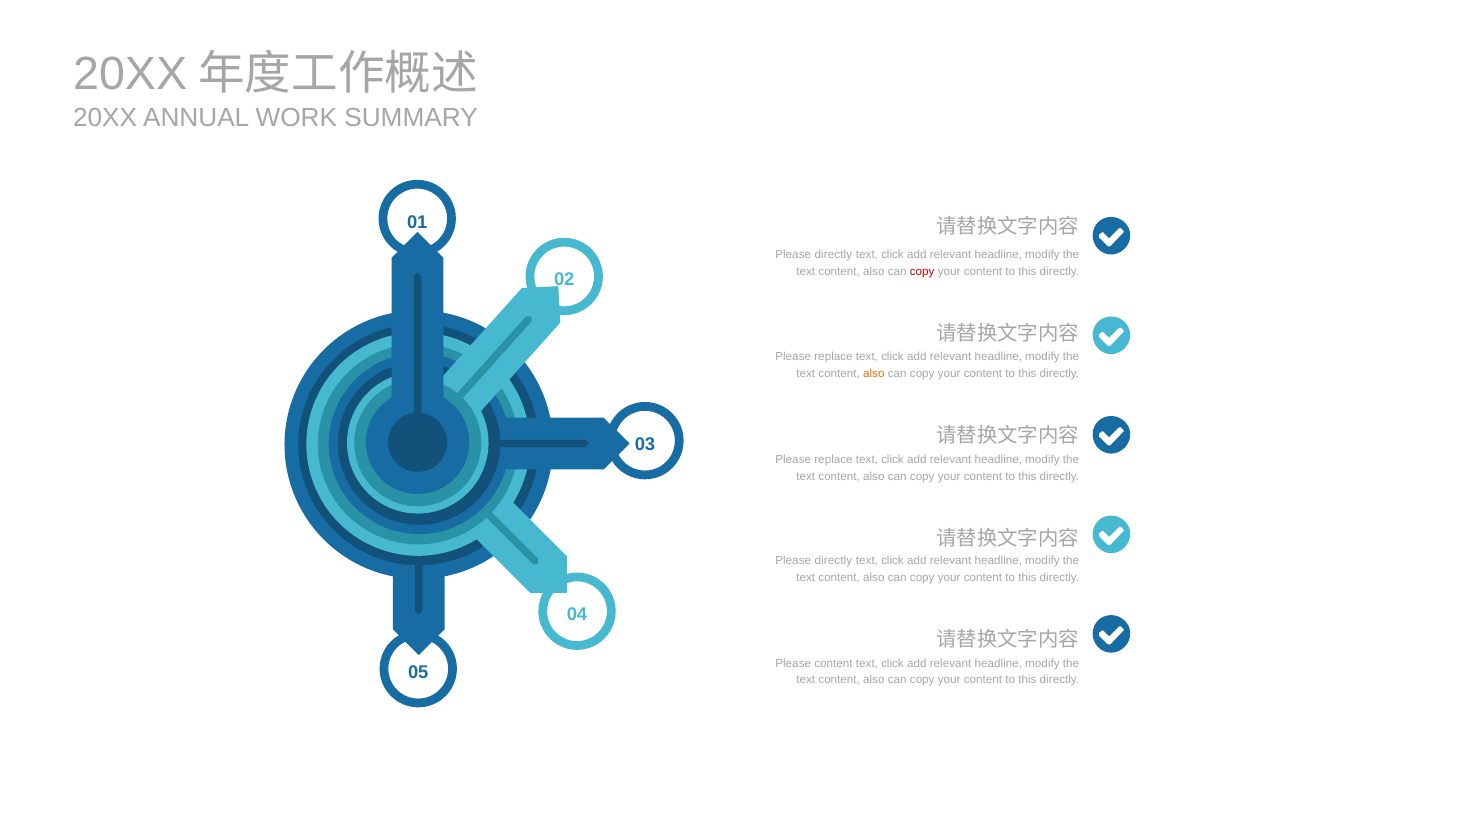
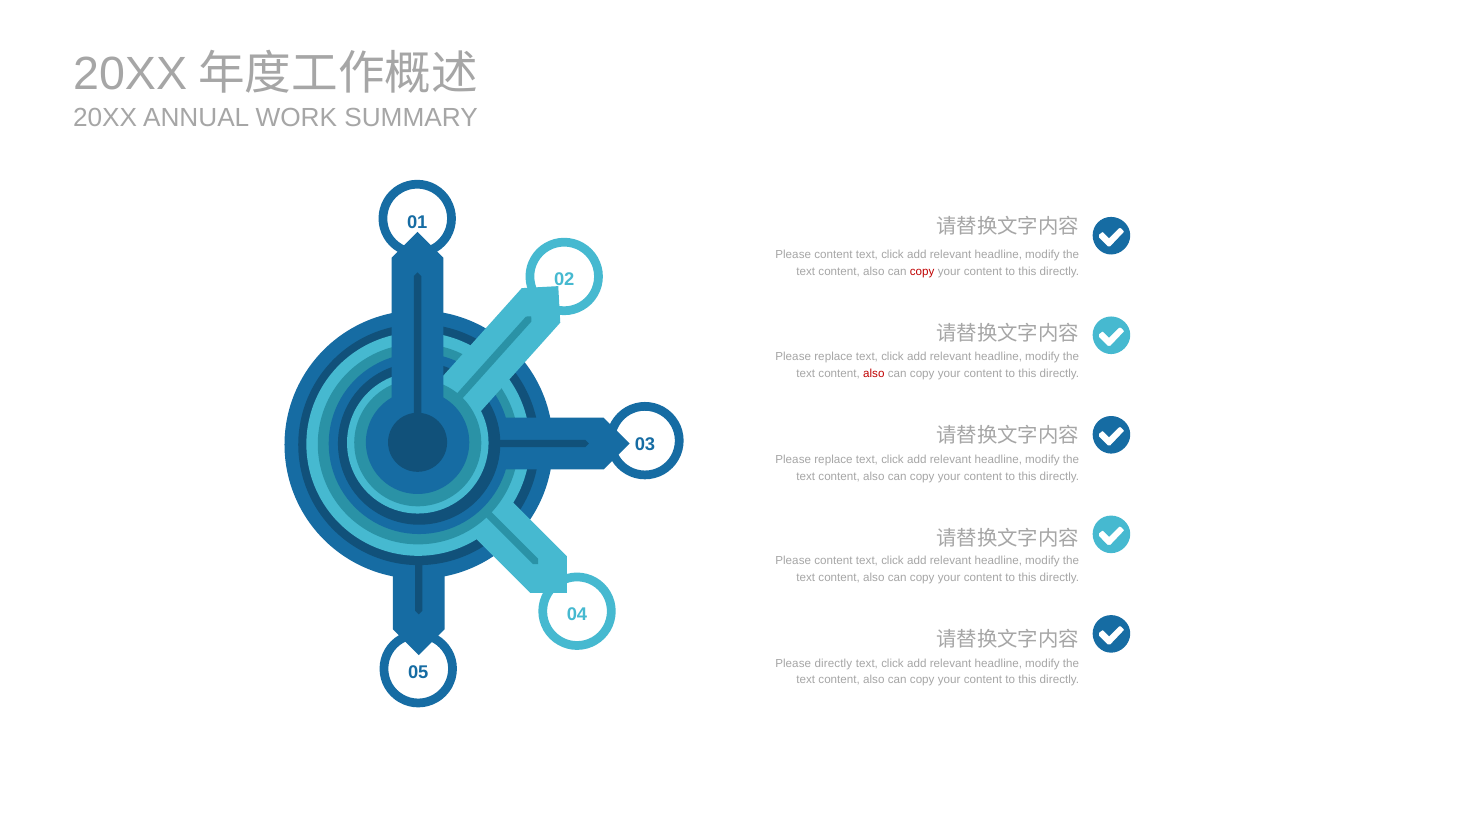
directly: directly -> content (833, 255)
also colour: orange -> red (874, 374)
directly: directly -> content (833, 561)
Please content: content -> directly (833, 663)
